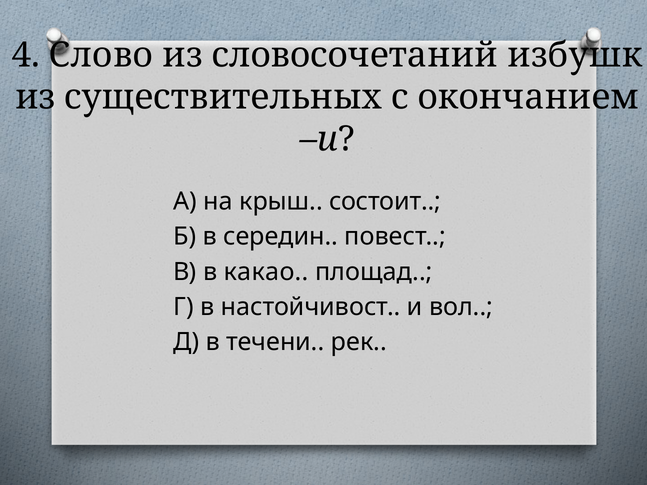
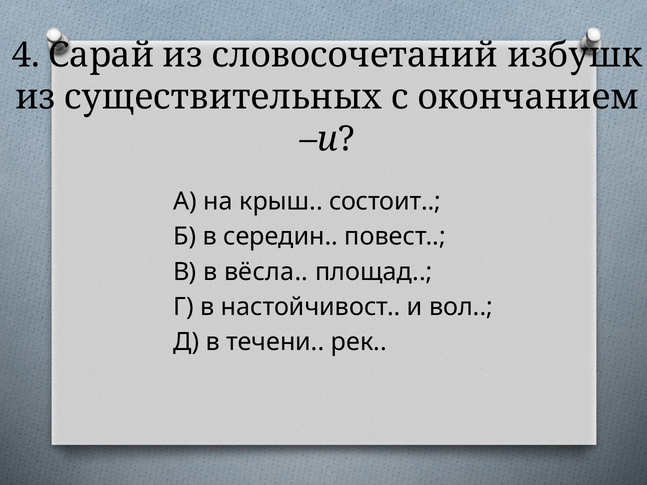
Слово: Слово -> Сарай (101, 55)
какао: какао -> вёсла (266, 272)
